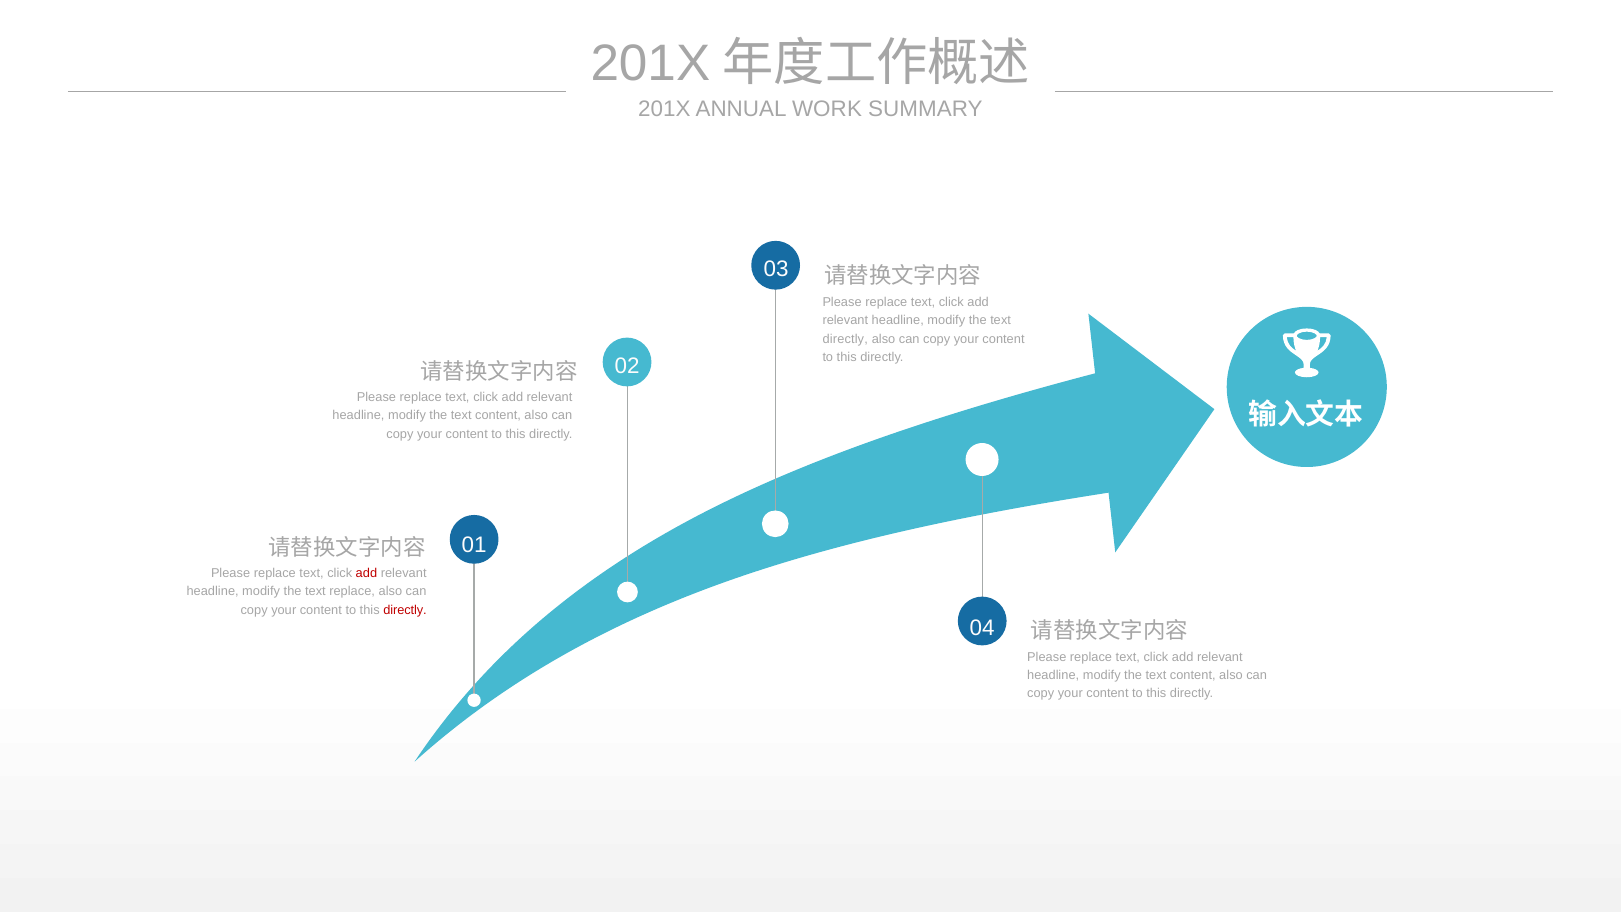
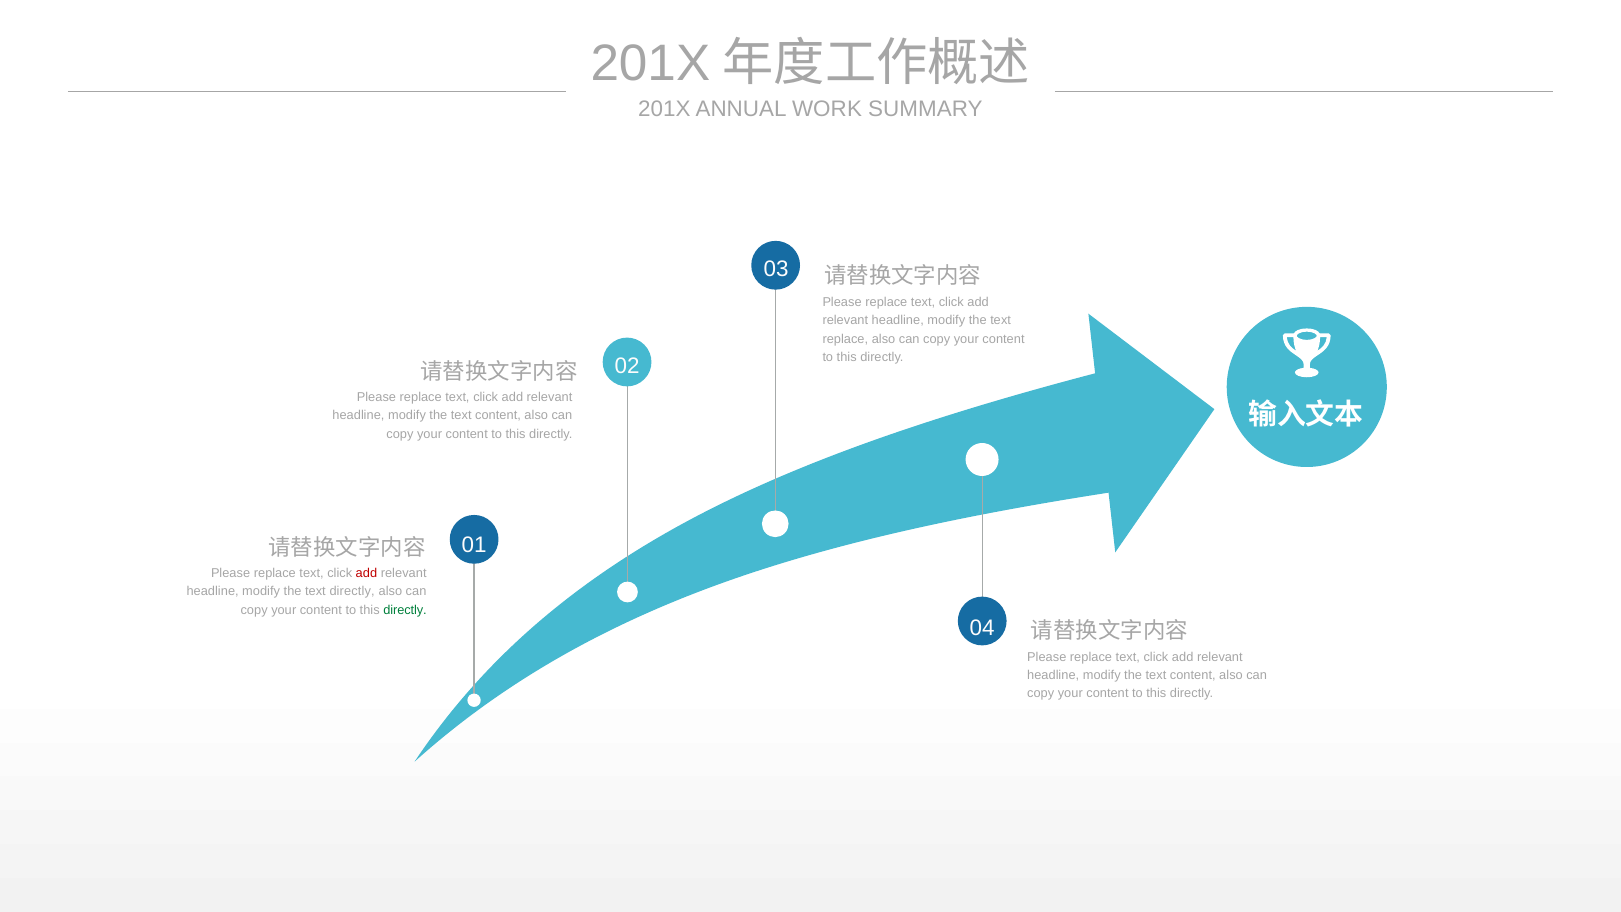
directly: directly -> replace (845, 339)
text replace: replace -> directly (352, 591)
directly colour: red -> green (405, 610)
